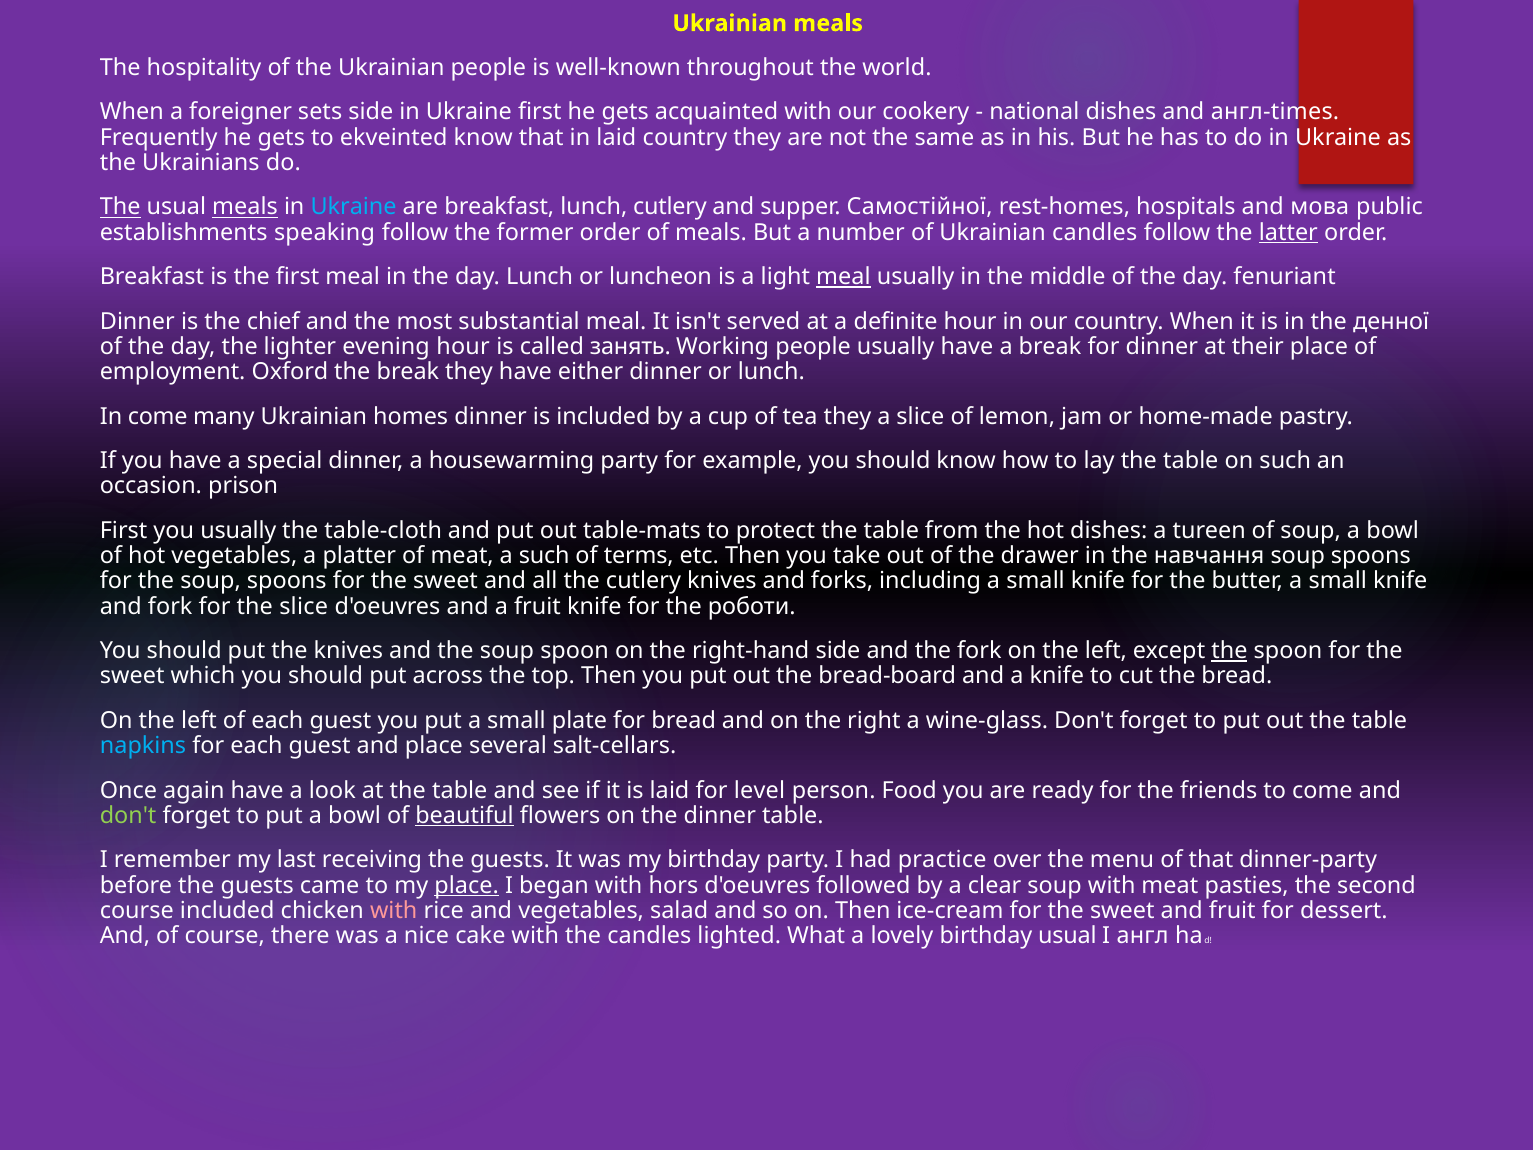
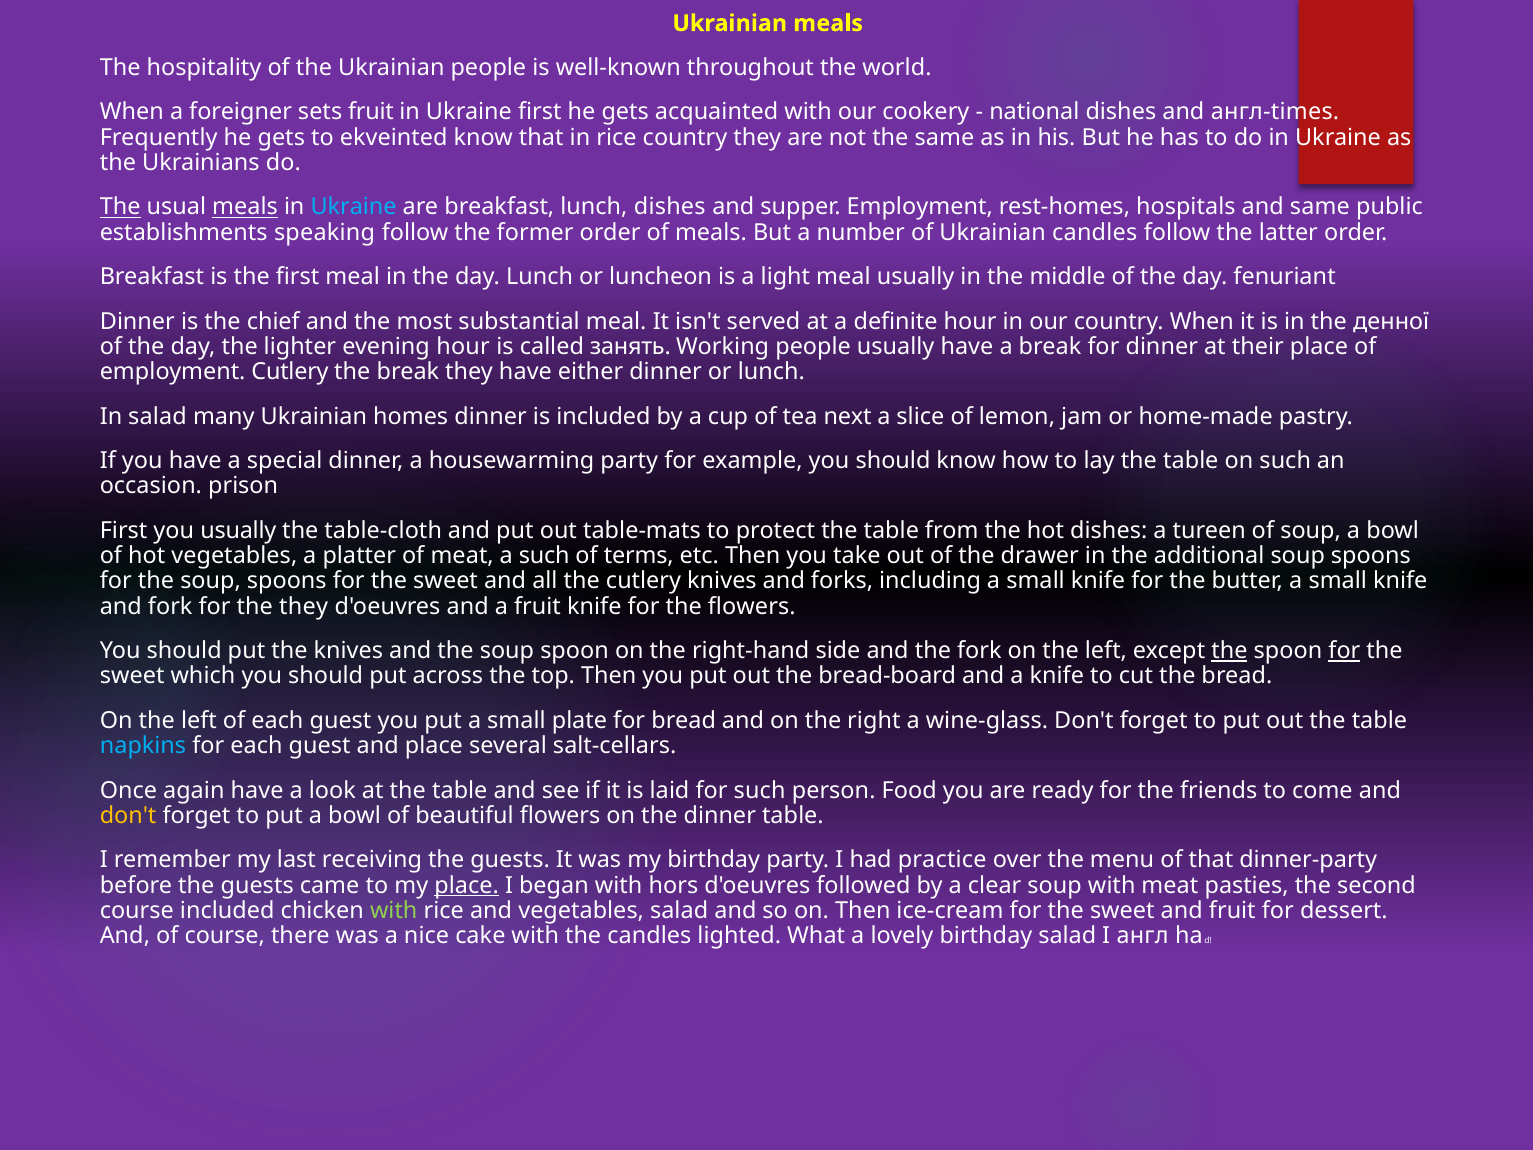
sets side: side -> fruit (371, 112)
in laid: laid -> rice (616, 137)
lunch cutlery: cutlery -> dishes (670, 207)
supper Самостійної: Самостійної -> Employment (920, 207)
and мова: мова -> same (1320, 207)
latter underline: present -> none (1288, 232)
meal underline: present -> none (843, 277)
employment Oxford: Oxford -> Cutlery (290, 372)
In come: come -> salad (158, 416)
tea they: they -> next (848, 416)
навчання: навчання -> additional (1209, 556)
the slice: slice -> they (304, 606)
the роботи: роботи -> flowers (752, 606)
for underline: none -> present (1344, 651)
for level: level -> such (760, 790)
don't colour: light green -> yellow (128, 815)
beautiful underline: present -> none (465, 815)
with colour: pink -> light green (394, 910)
birthday usual: usual -> salad (1067, 936)
